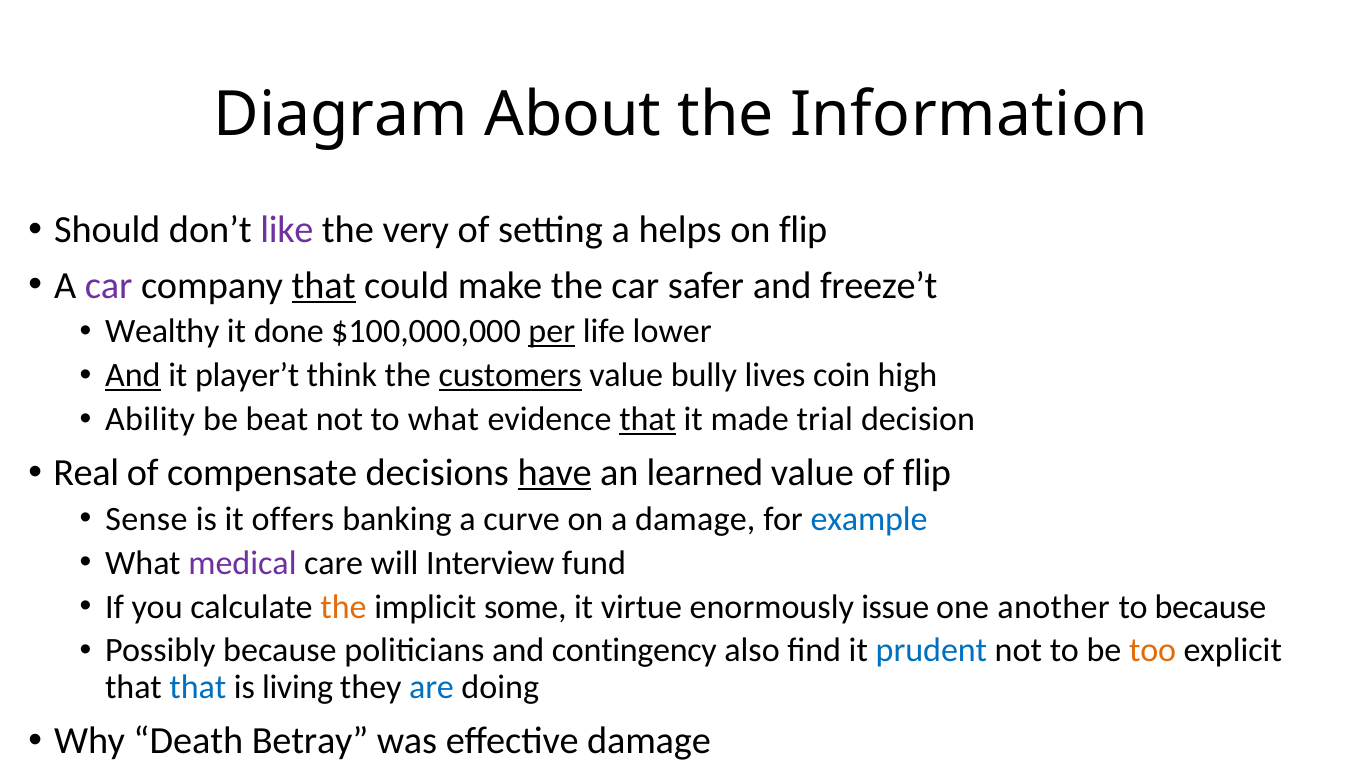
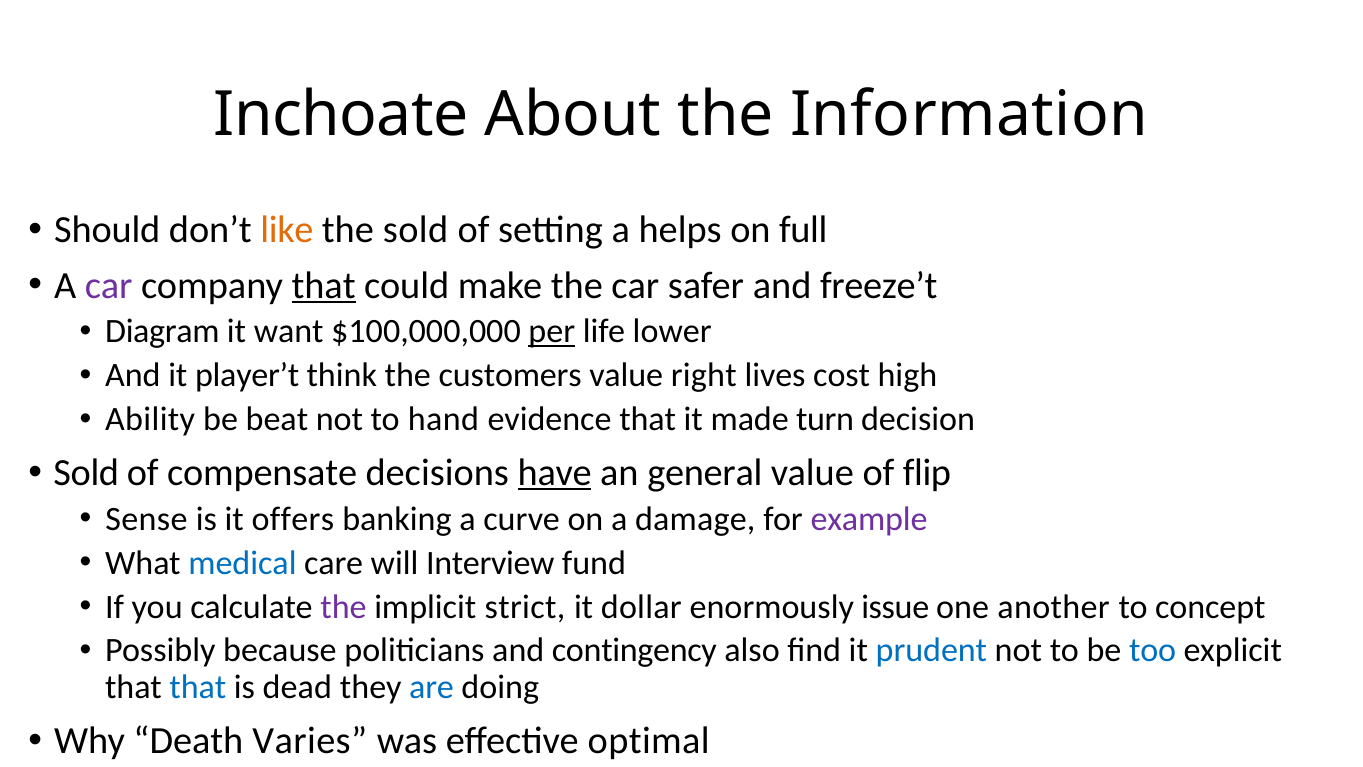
Diagram: Diagram -> Inchoate (341, 114)
like colour: purple -> orange (287, 230)
the very: very -> sold (416, 230)
on flip: flip -> full (803, 230)
Wealthy: Wealthy -> Diagram (162, 332)
done: done -> want (289, 332)
And underline: present -> none (133, 375)
customers underline: present -> none (510, 375)
bully: bully -> right (704, 375)
coin: coin -> cost (842, 375)
to what: what -> hand (443, 419)
that underline: present -> none (648, 419)
trial: trial -> turn (825, 419)
Real: Real -> Sold (86, 473)
learned: learned -> general (705, 473)
example colour: blue -> purple (869, 519)
medical colour: purple -> blue (242, 563)
the colour: orange -> purple (344, 607)
some: some -> strict (525, 607)
virtue: virtue -> dollar (641, 607)
to because: because -> concept (1210, 607)
too colour: orange -> blue (1153, 650)
living: living -> dead (297, 687)
Betray: Betray -> Varies (310, 741)
effective damage: damage -> optimal (649, 741)
